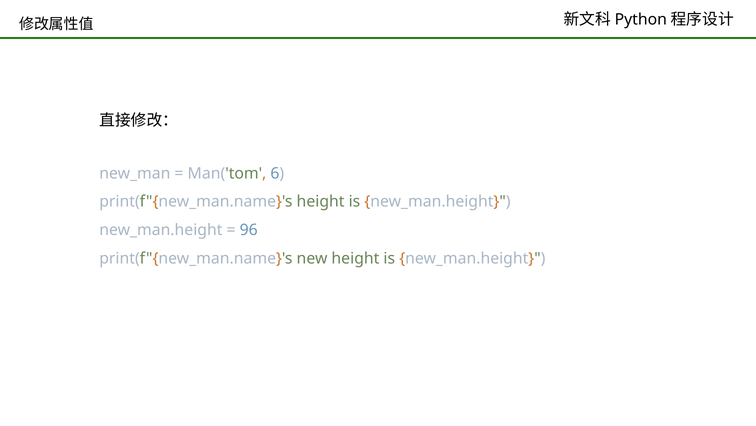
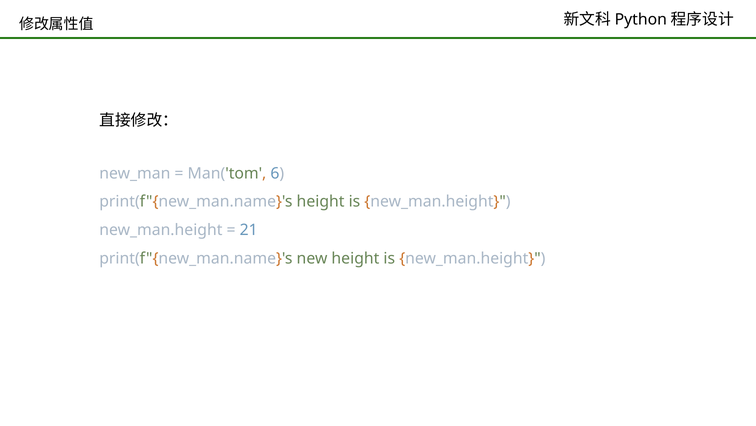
96: 96 -> 21 (249, 230)
